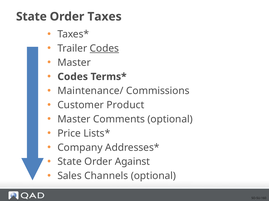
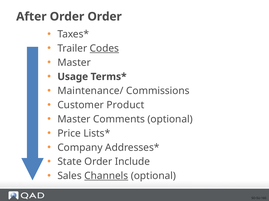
State: State -> After (31, 17)
Order Taxes: Taxes -> Order (105, 17)
Codes: Codes -> Usage (73, 77)
Against: Against -> Include (132, 162)
Channels underline: none -> present (106, 176)
